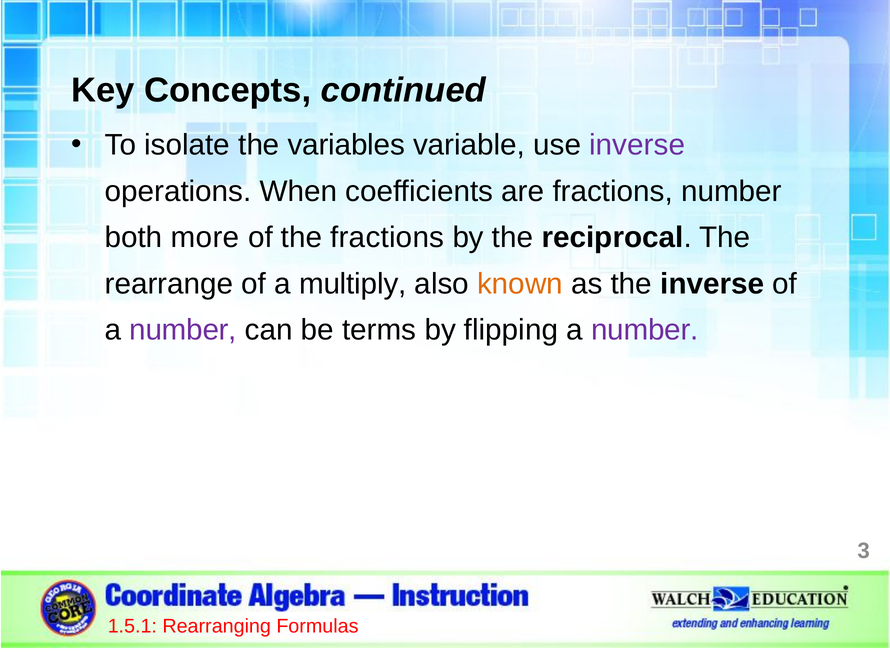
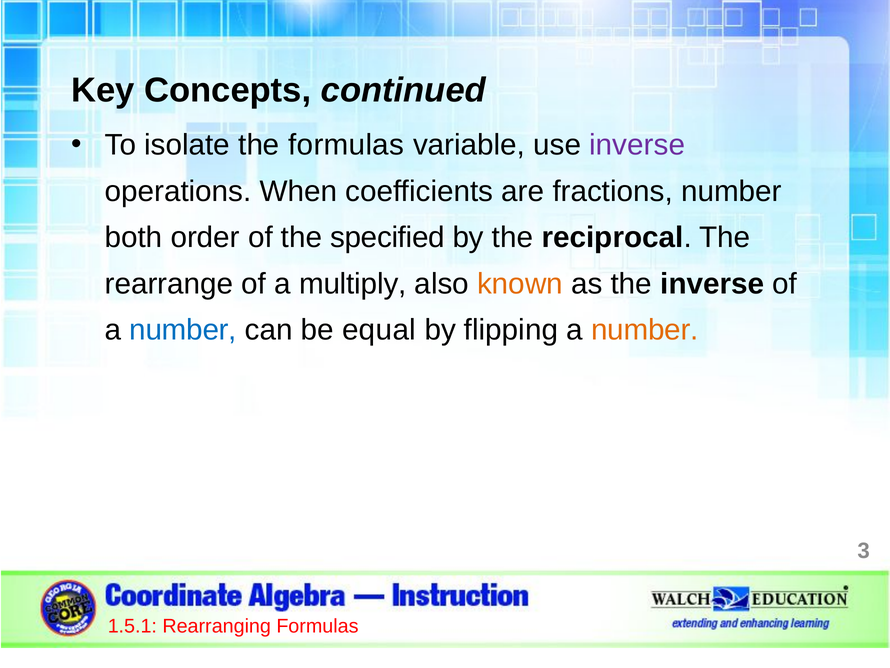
the variables: variables -> formulas (346, 145)
more: more -> order (205, 237)
the fractions: fractions -> specified (388, 237)
number colour: purple -> blue (183, 330)
terms: terms -> equal (379, 330)
number colour: purple -> orange (645, 330)
